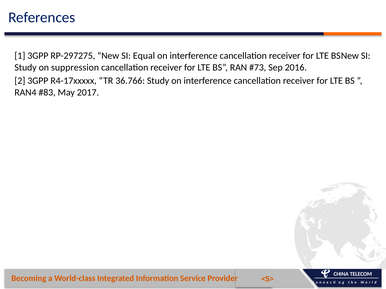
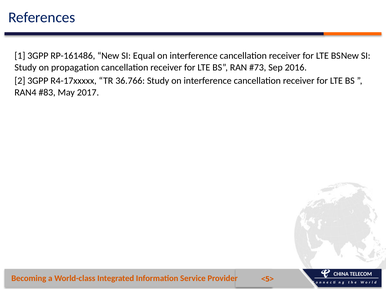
RP-297275: RP-297275 -> RP-161486 (73, 56)
suppression: suppression -> propagation (75, 67)
